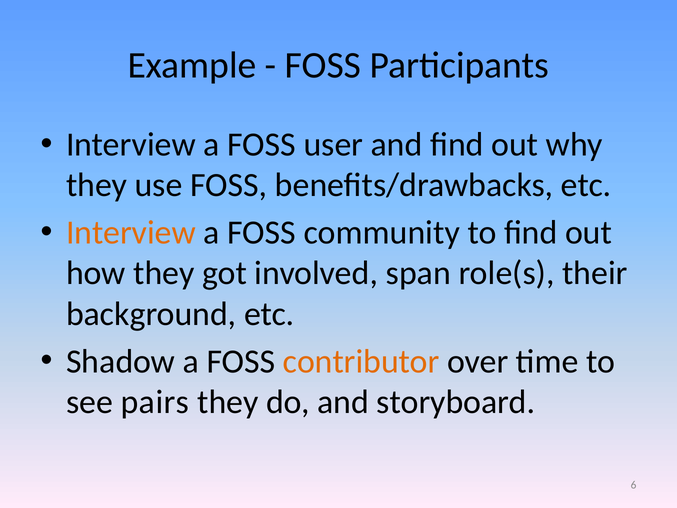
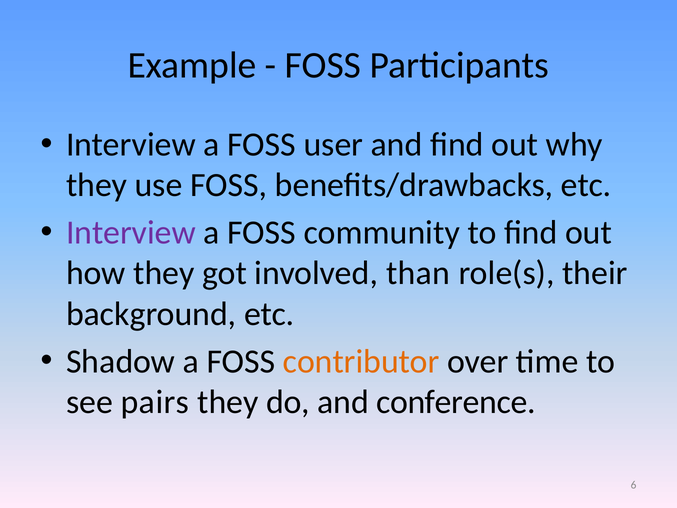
Interview colour: orange -> purple (131, 233)
span: span -> than (418, 273)
storyboard: storyboard -> conference (456, 402)
